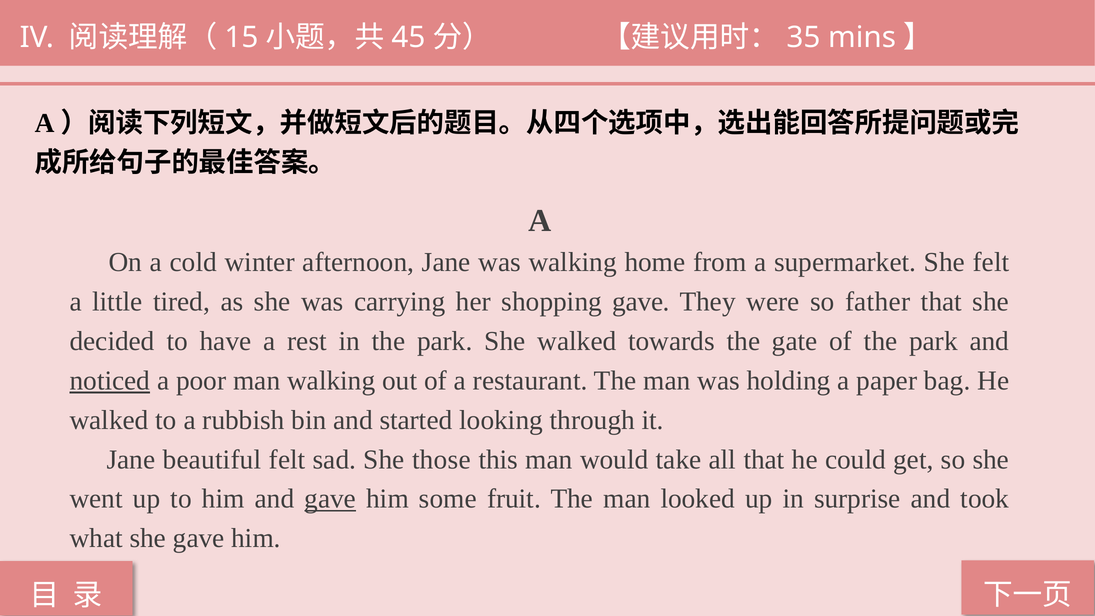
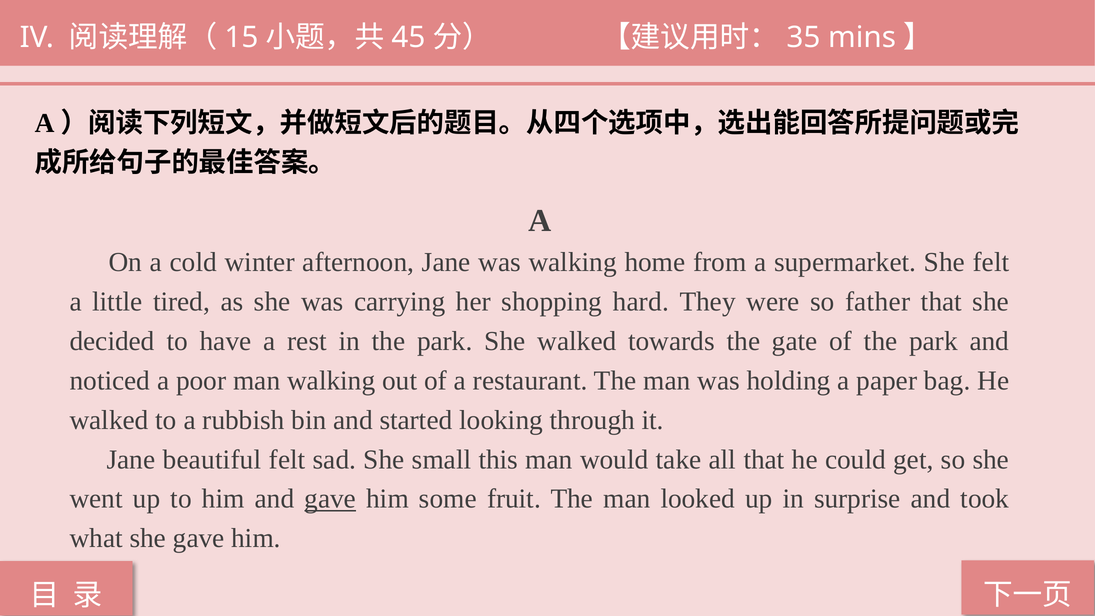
shopping gave: gave -> hard (641, 302)
noticed underline: present -> none (110, 381)
those: those -> small (442, 459)
